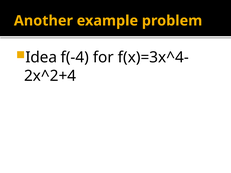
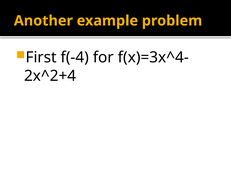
Idea: Idea -> First (41, 57)
